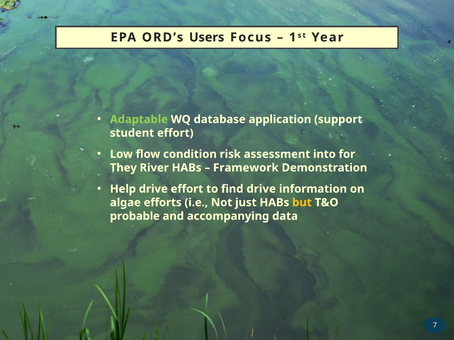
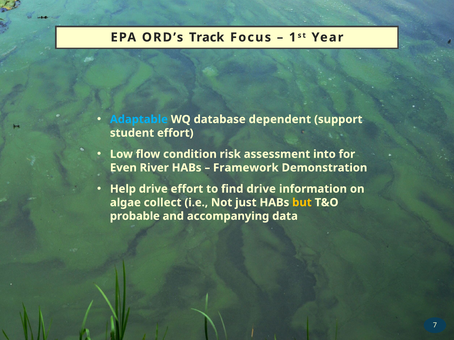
Users: Users -> Track (207, 37)
Adaptable colour: light green -> light blue (139, 120)
application: application -> dependent (280, 120)
They: They -> Even (123, 168)
efforts: efforts -> collect (163, 203)
